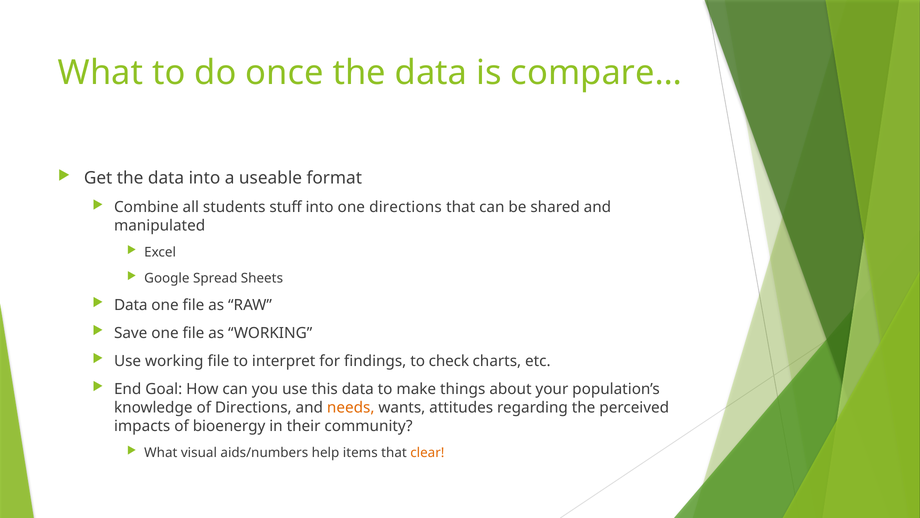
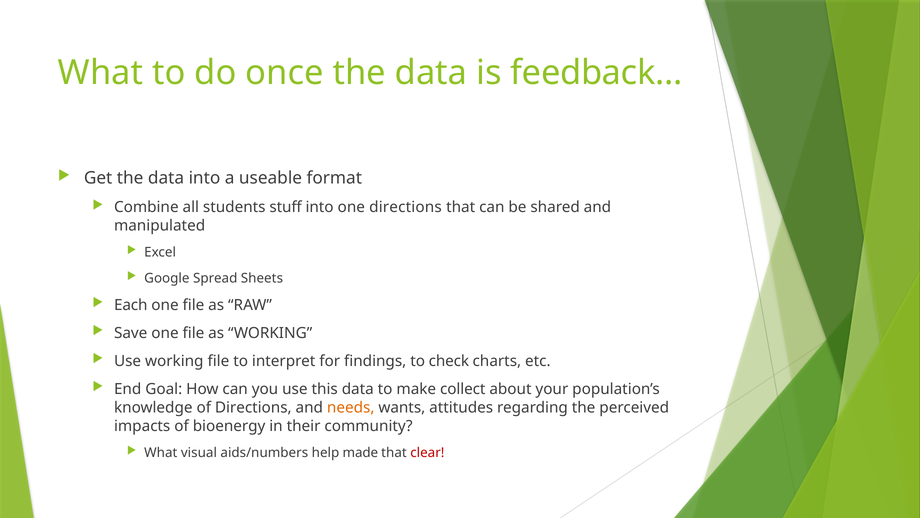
compare…: compare… -> feedback… (596, 73)
Data: Data -> Each (131, 305)
things: things -> collect (463, 389)
items: items -> made (360, 452)
clear colour: orange -> red (427, 452)
